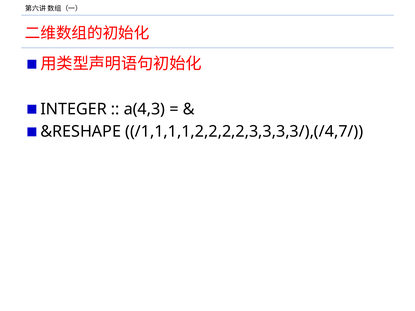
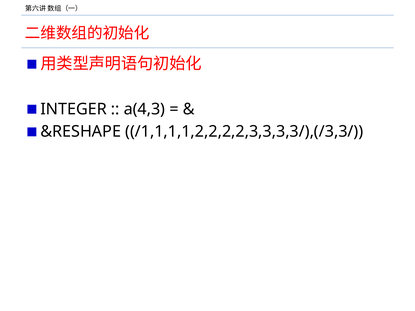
/1,1,1,1,2,2,2,2,3,3,3,3/),(/4,7/: /1,1,1,1,2,2,2,2,3,3,3,3/),(/4,7/ -> /1,1,1,1,2,2,2,2,3,3,3,3/),(/3,3/ (244, 132)
